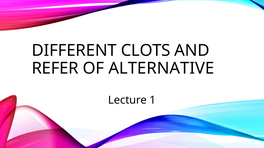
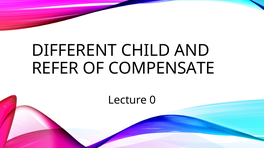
CLOTS: CLOTS -> CHILD (146, 51)
ALTERNATIVE: ALTERNATIVE -> COMPENSATE (162, 69)
1: 1 -> 0 (153, 100)
